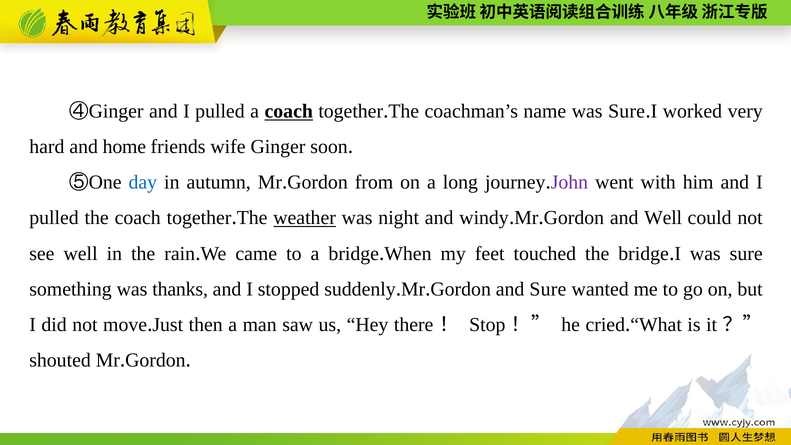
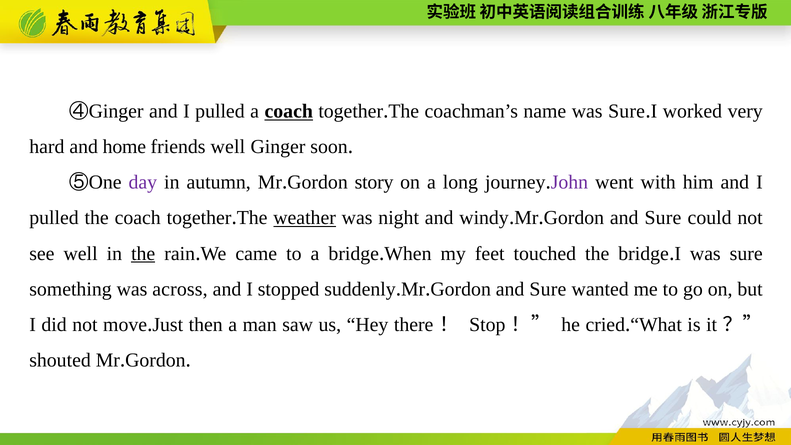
friends wife: wife -> well (228, 147)
day colour: blue -> purple (143, 182)
from: from -> story (374, 182)
Well: Well -> Sure (663, 218)
the underline: none -> present (143, 253)
thanks: thanks -> across (180, 289)
